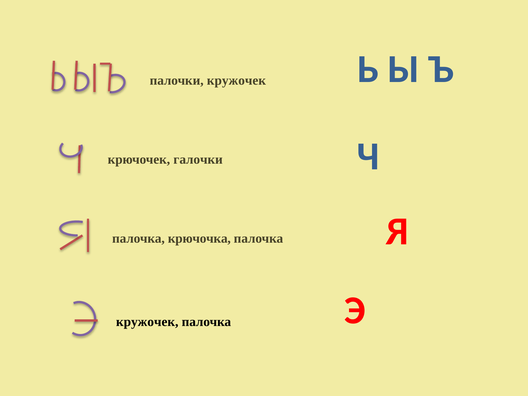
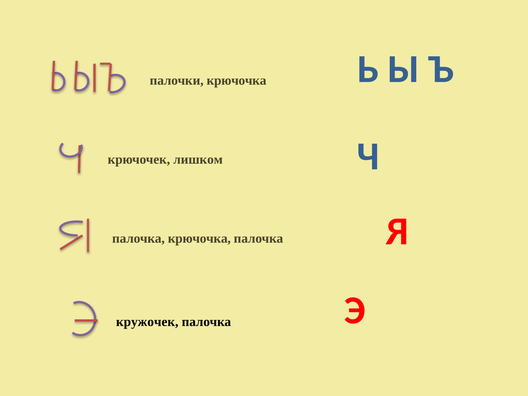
палочки кружочек: кружочек -> крючочка (237, 81)
галочки: галочки -> лишком (198, 160)
